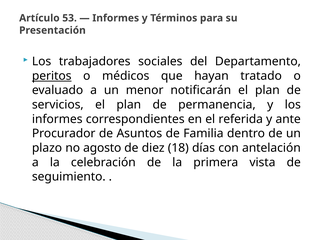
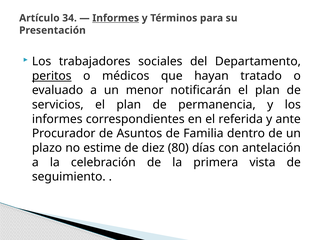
53: 53 -> 34 (70, 18)
Informes underline: none -> present (116, 18)
agosto: agosto -> estime (102, 148)
18: 18 -> 80 (178, 148)
